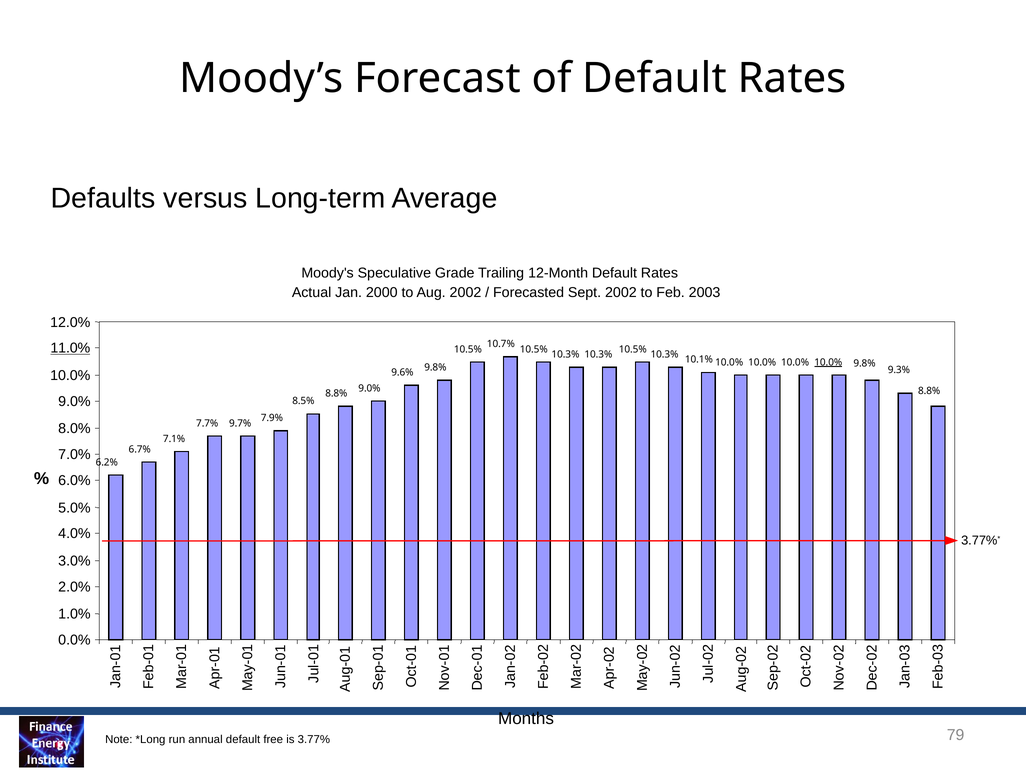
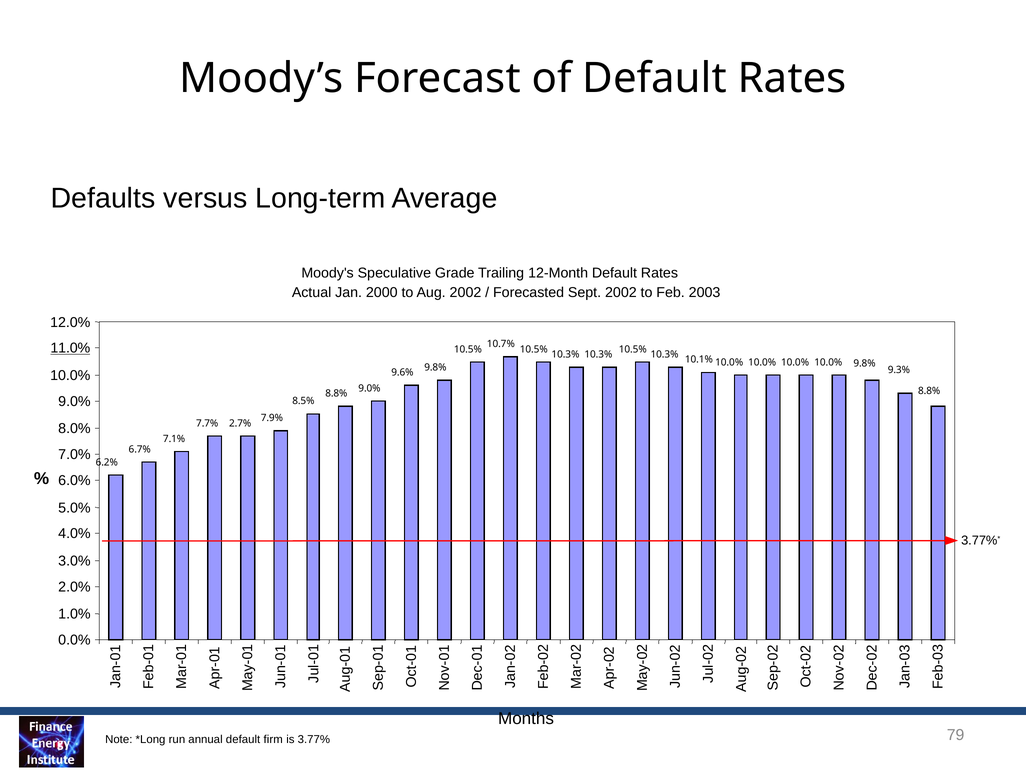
10.0% underline: present -> none (828, 362)
9.7%: 9.7% -> 2.7% (240, 423)
free: free -> firm (273, 739)
